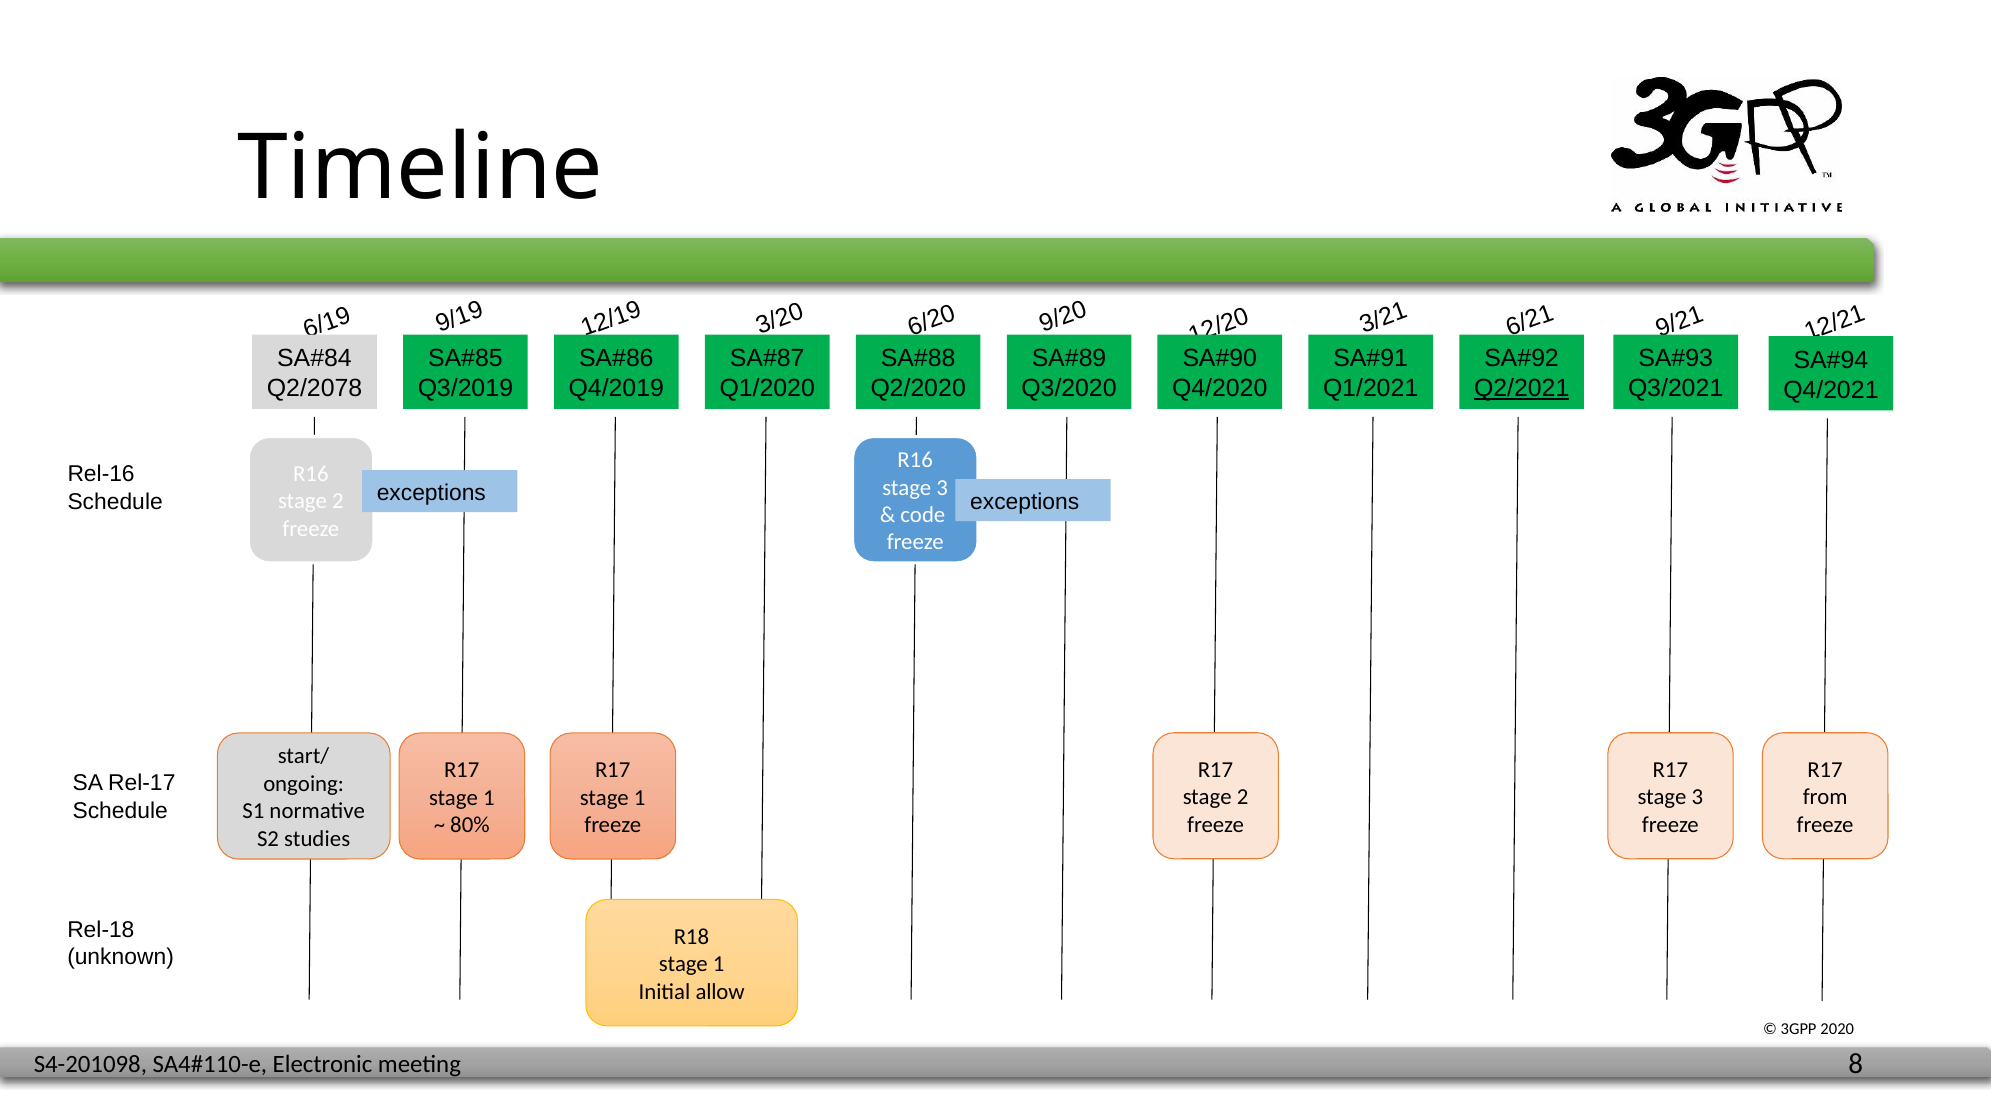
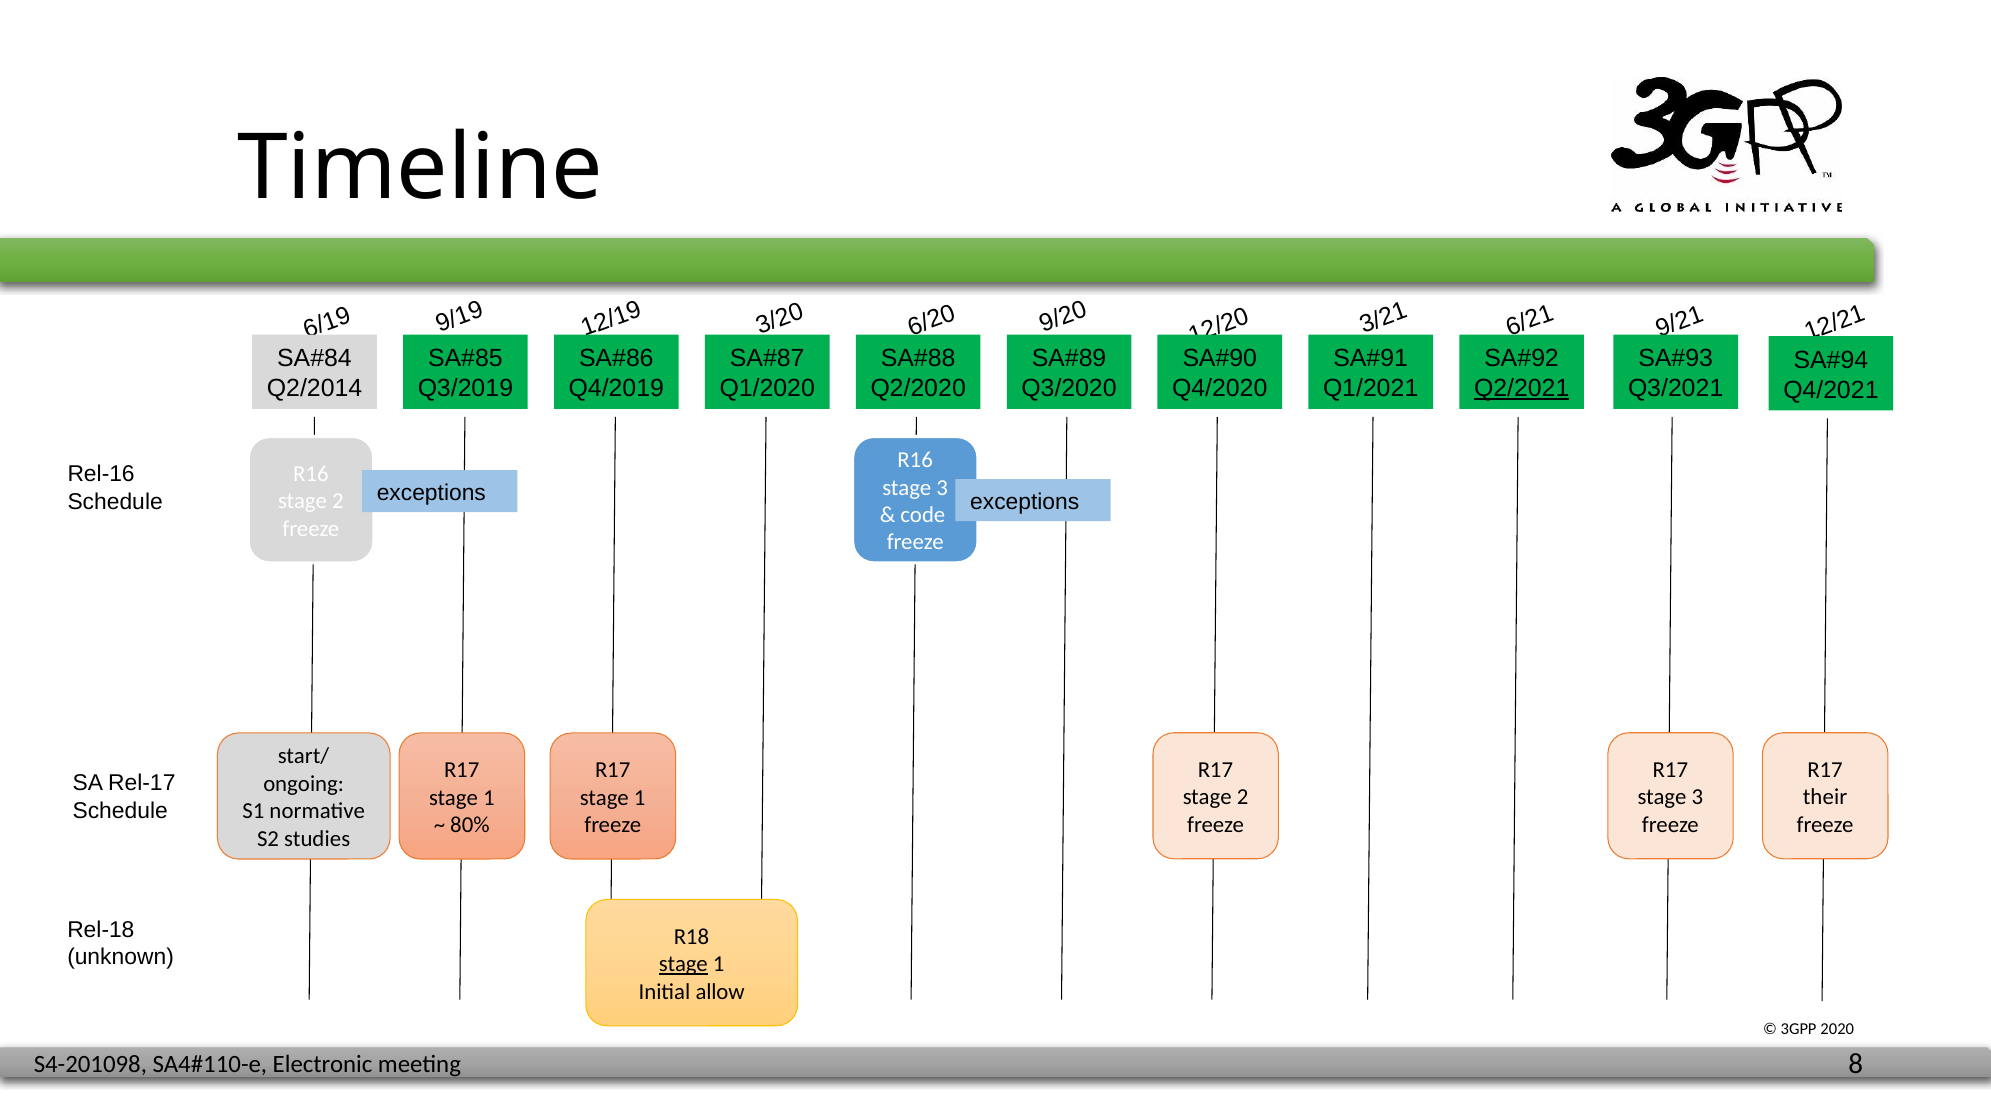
Q2/2078: Q2/2078 -> Q2/2014 (315, 388)
from: from -> their (1825, 797)
stage underline: none -> present (683, 964)
